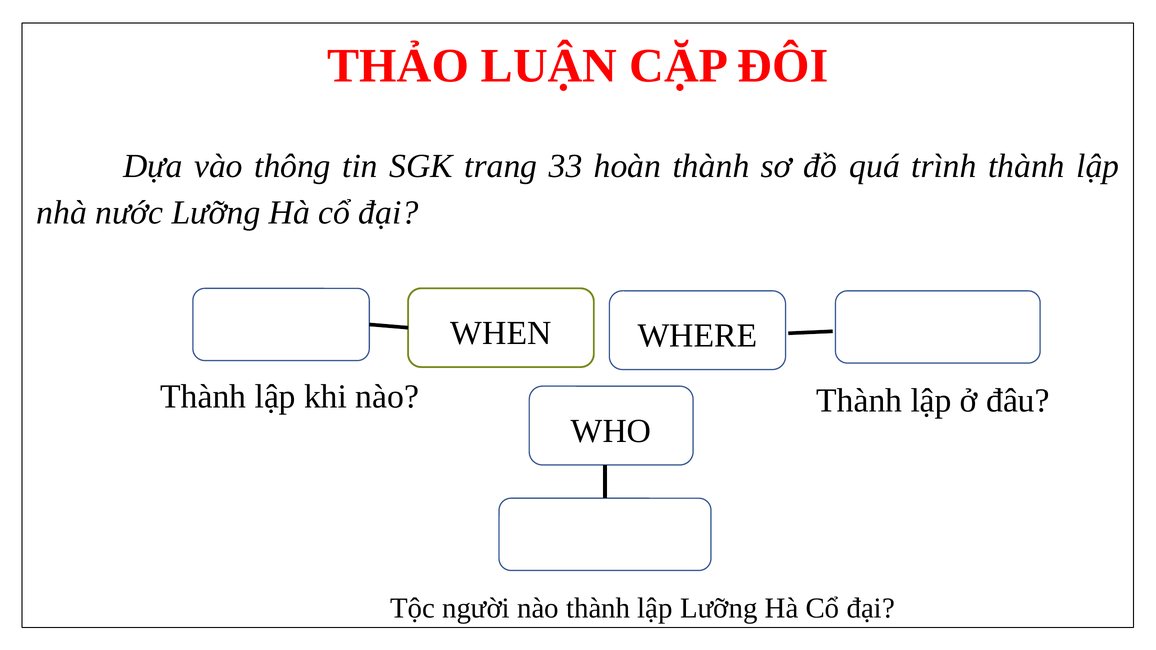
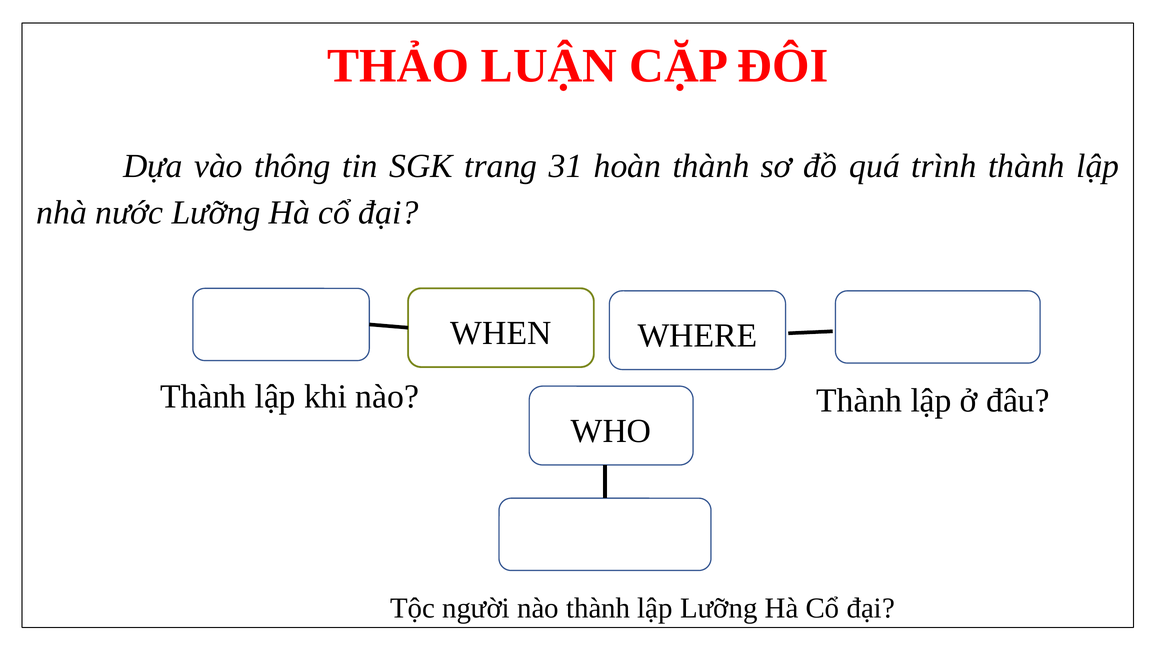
33: 33 -> 31 (566, 166)
